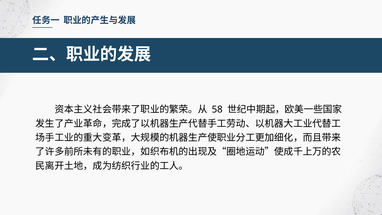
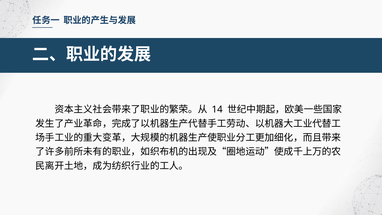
58: 58 -> 14 (217, 109)
